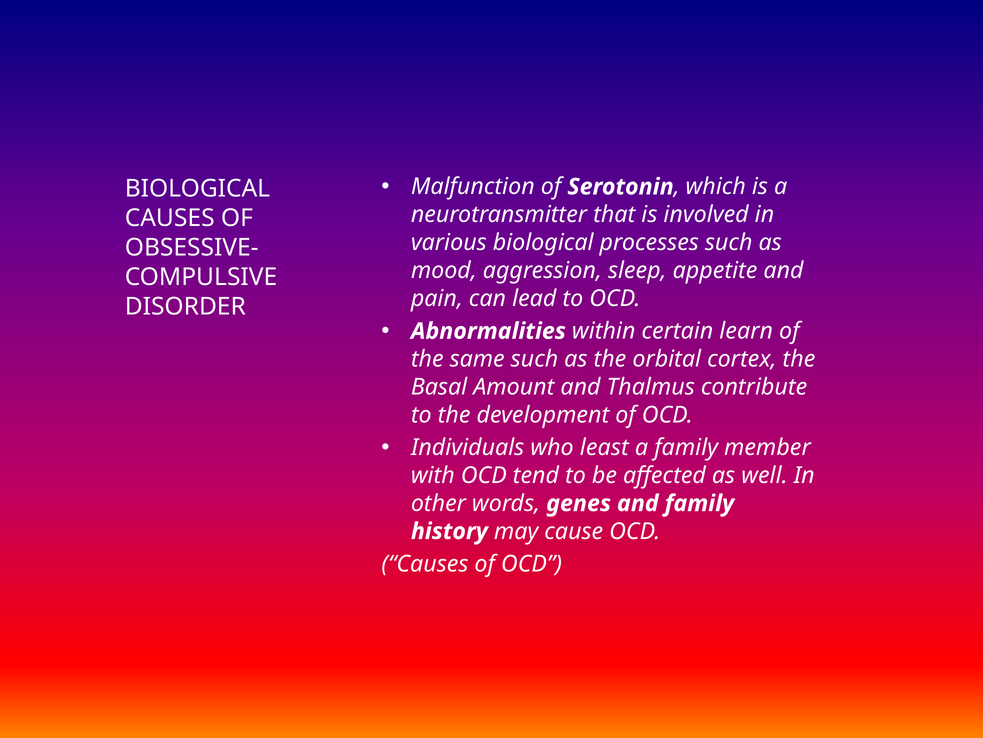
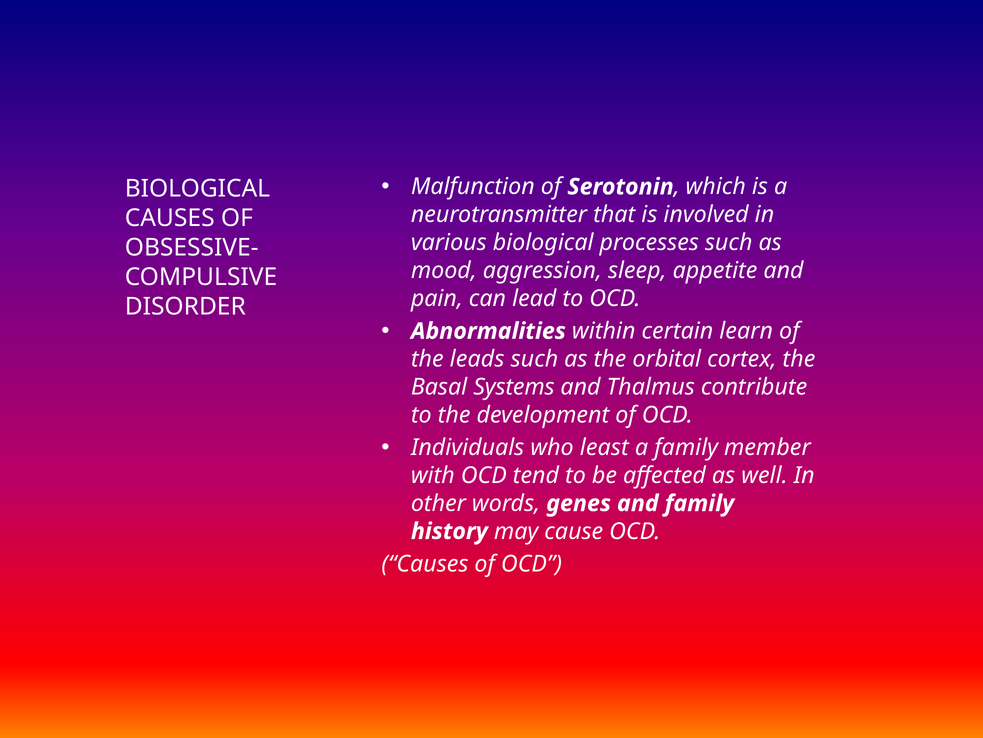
same: same -> leads (477, 359)
Amount: Amount -> Systems (514, 387)
